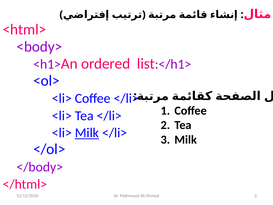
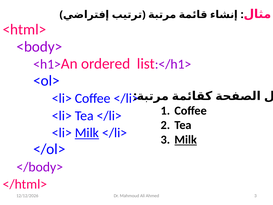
Milk underline: none -> present (186, 140)
